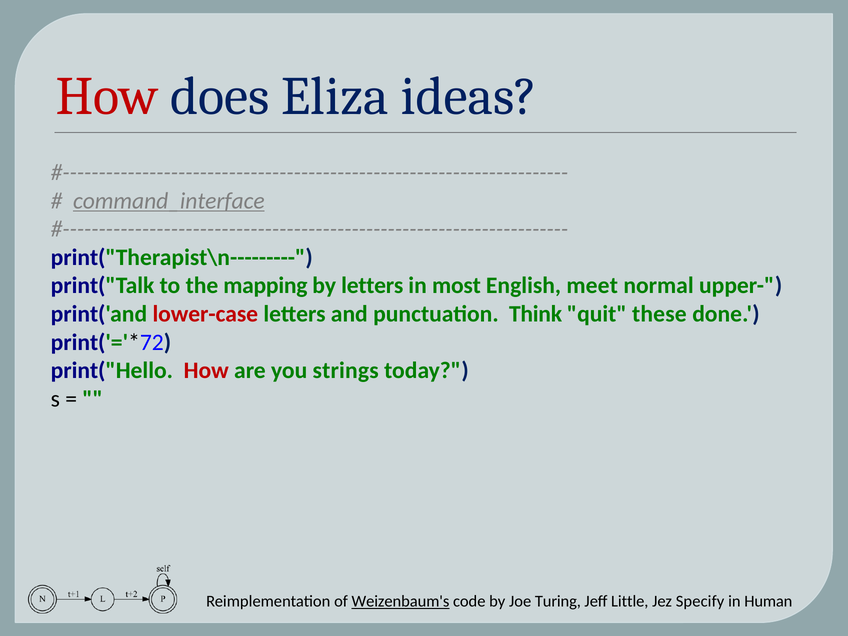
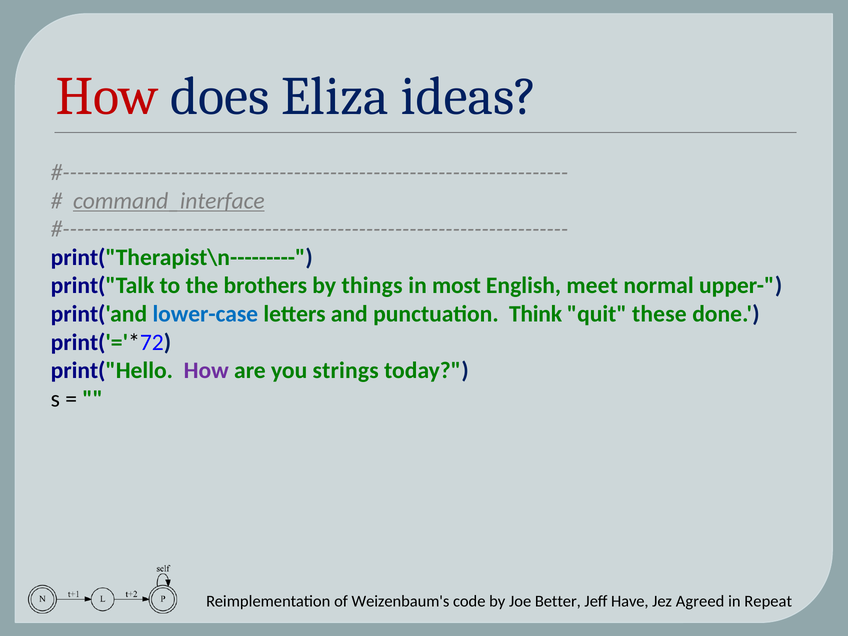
mapping: mapping -> brothers (265, 286)
by letters: letters -> things (372, 286)
lower-case colour: red -> blue (205, 314)
How colour: red -> purple (206, 371)
Weizenbaum's underline: present -> none (400, 601)
Turing: Turing -> Better (558, 601)
Little: Little -> Have (630, 601)
Specify: Specify -> Agreed (700, 601)
Human: Human -> Repeat (768, 601)
